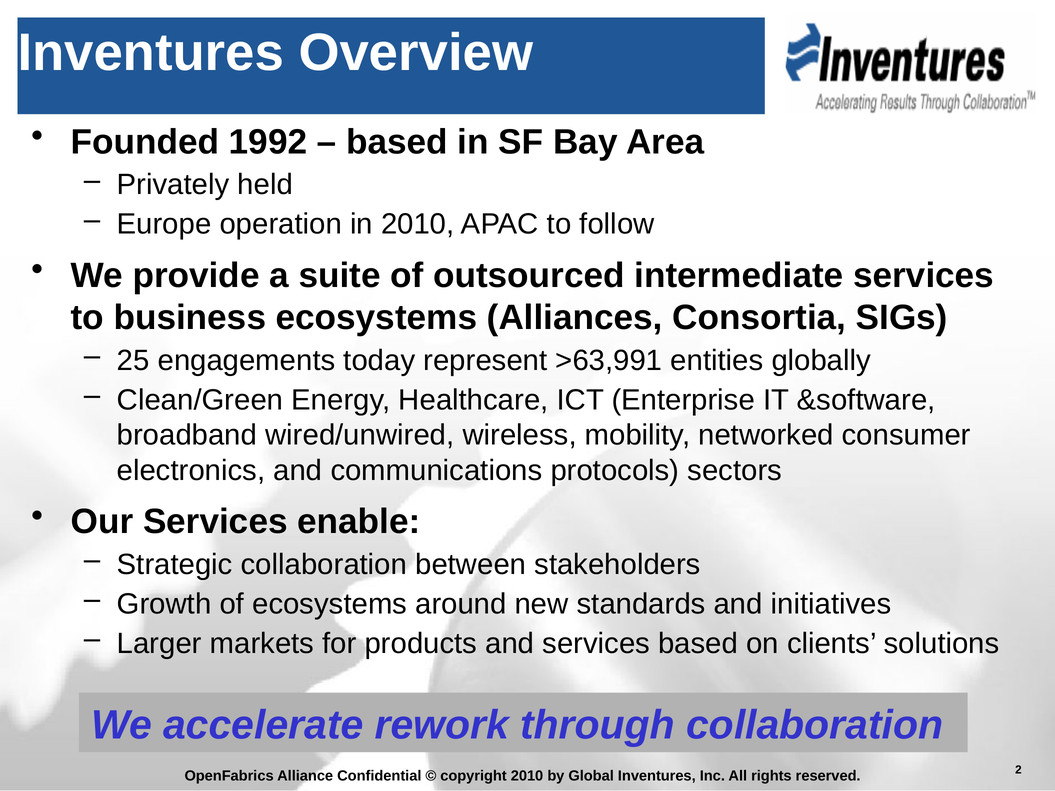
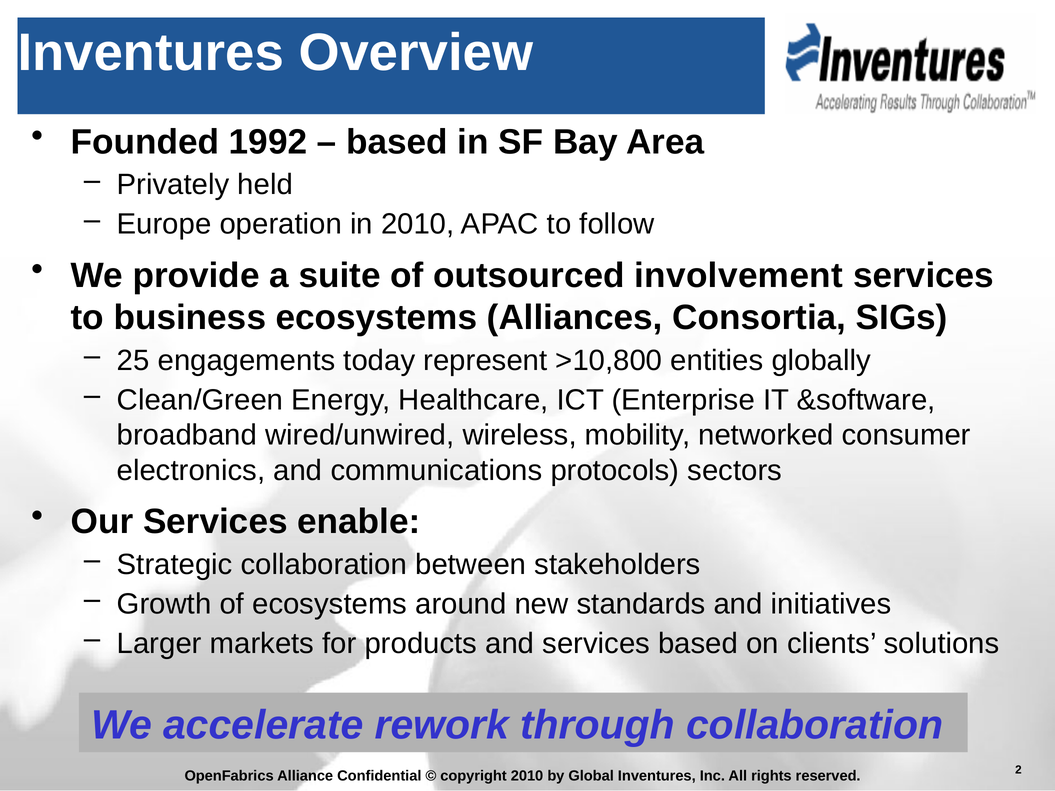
intermediate: intermediate -> involvement (739, 276)
>63,991: >63,991 -> >10,800 (609, 361)
